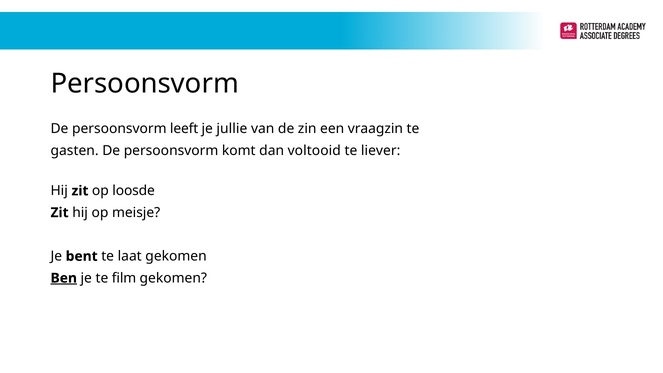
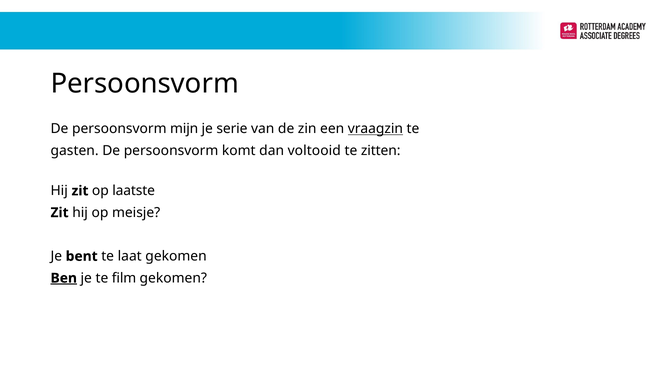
leeft: leeft -> mijn (184, 129)
jullie: jullie -> serie (232, 129)
vraagzin underline: none -> present (375, 129)
liever: liever -> zitten (381, 151)
loosde: loosde -> laatste (134, 191)
